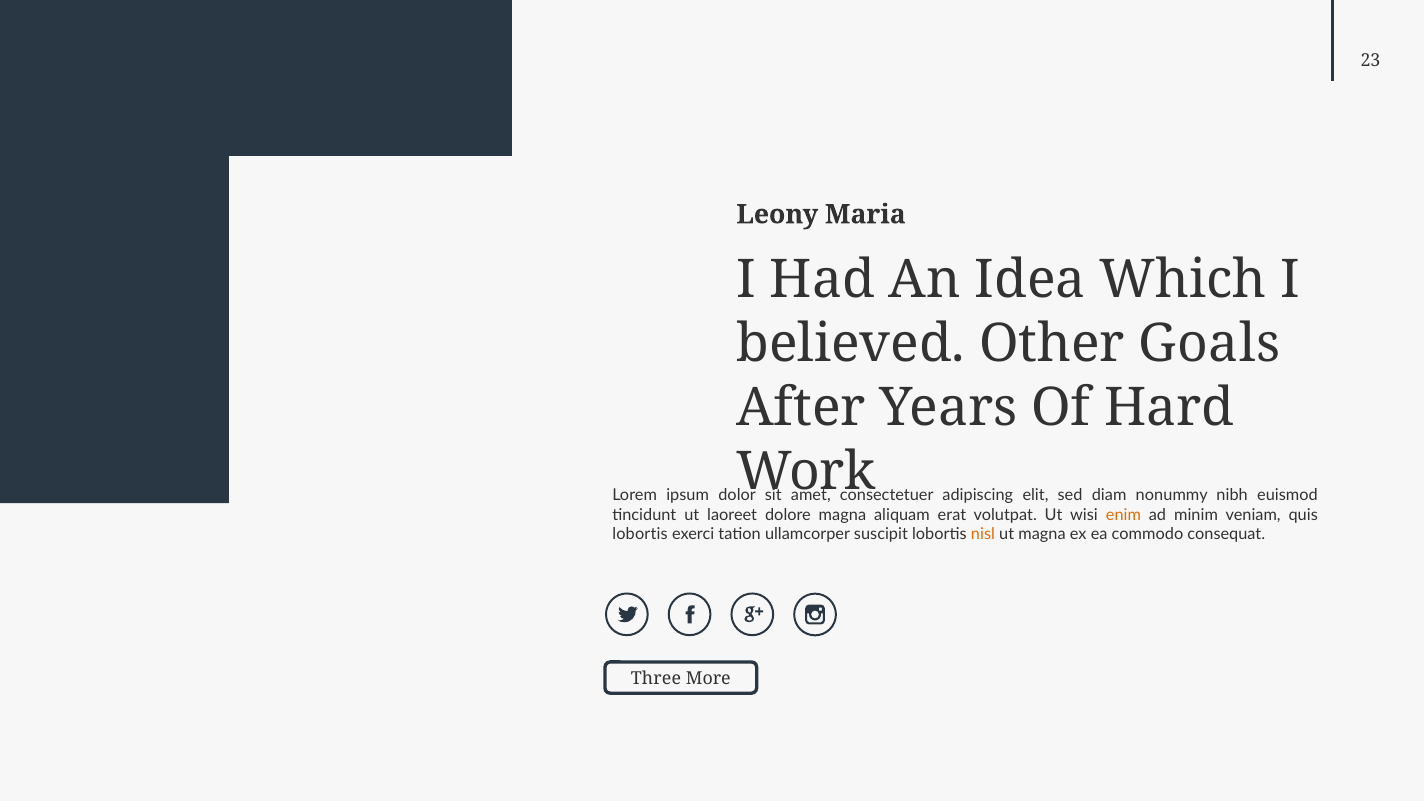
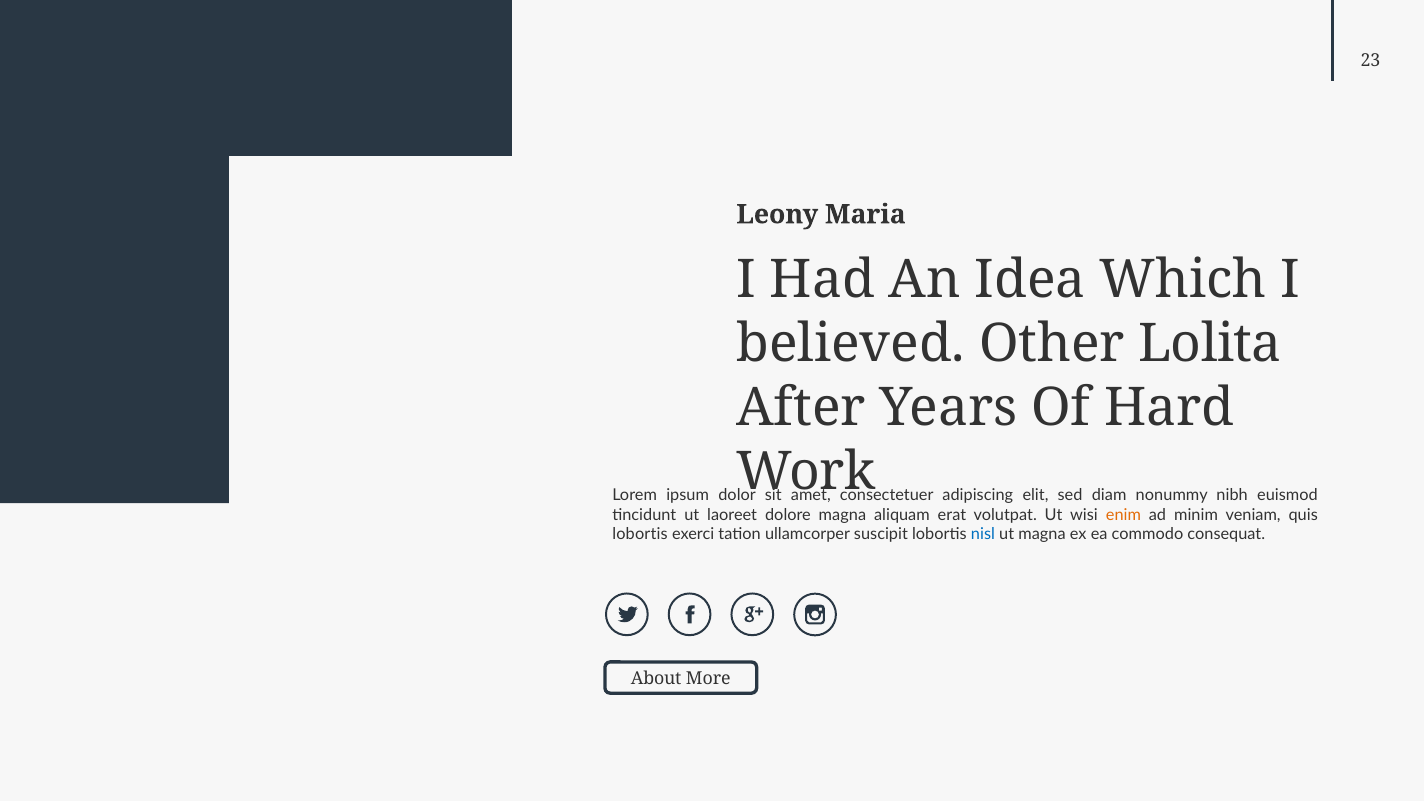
Goals: Goals -> Lolita (1210, 344)
nisl colour: orange -> blue (983, 534)
Three: Three -> About (656, 679)
